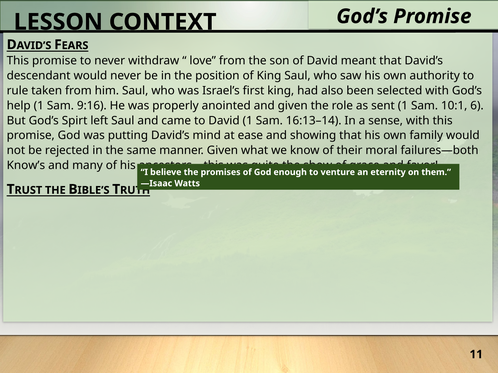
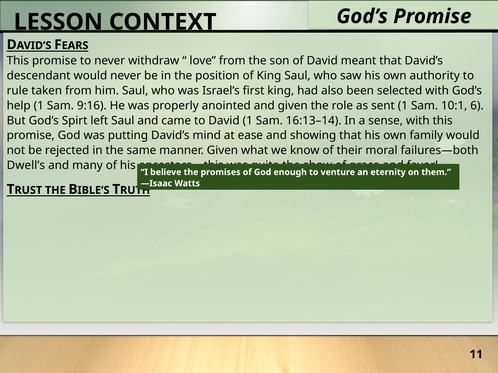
Know’s: Know’s -> Dwell’s (26, 166)
